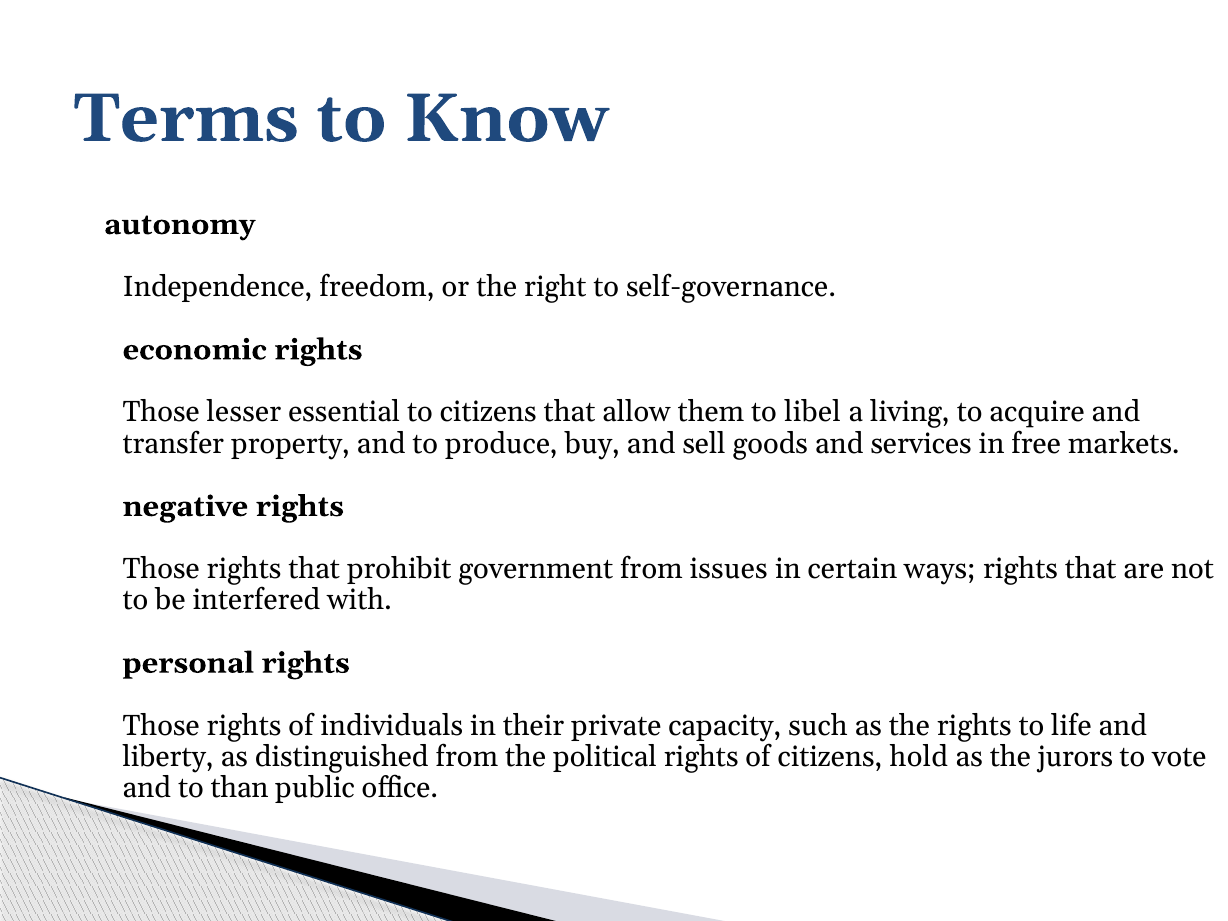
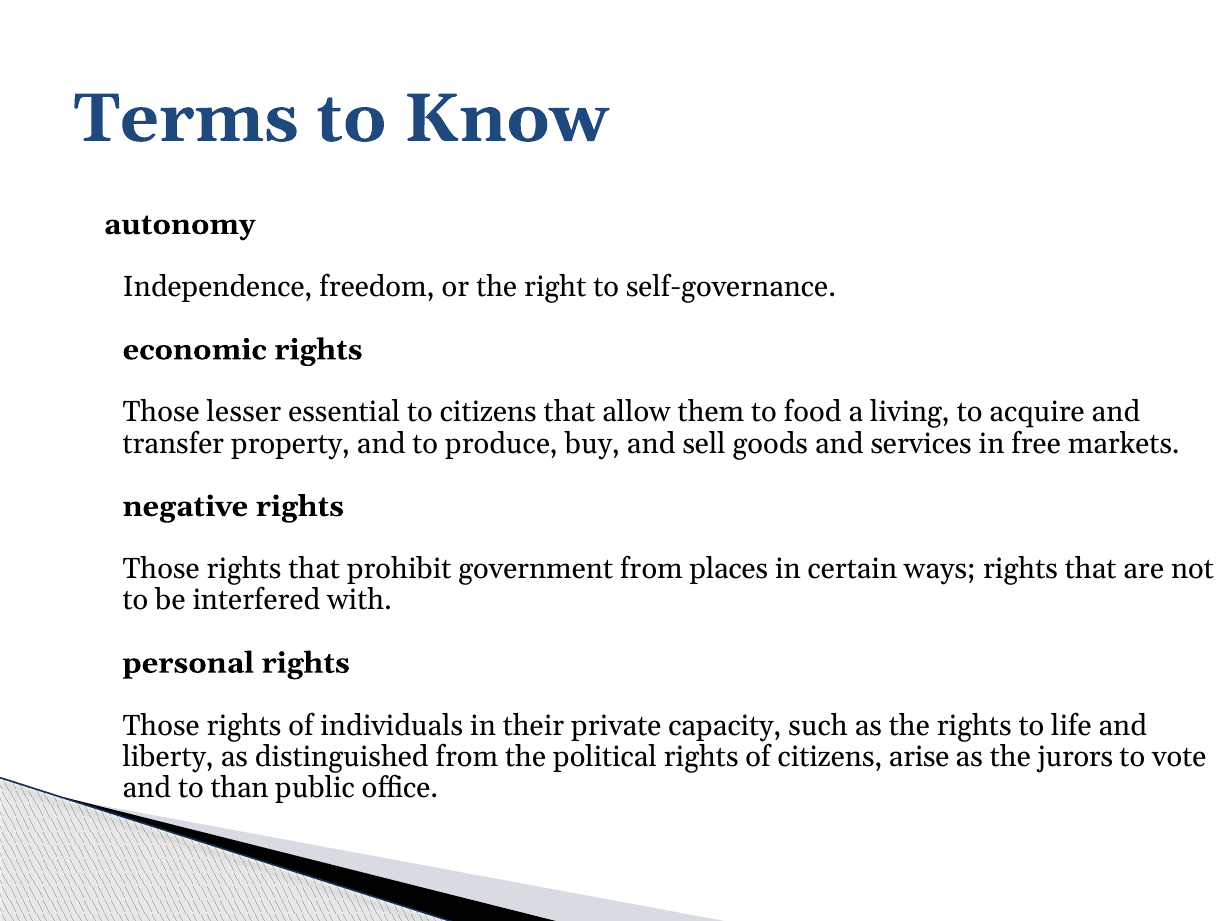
libel: libel -> food (813, 412)
issues: issues -> places (729, 569)
hold: hold -> arise (919, 757)
